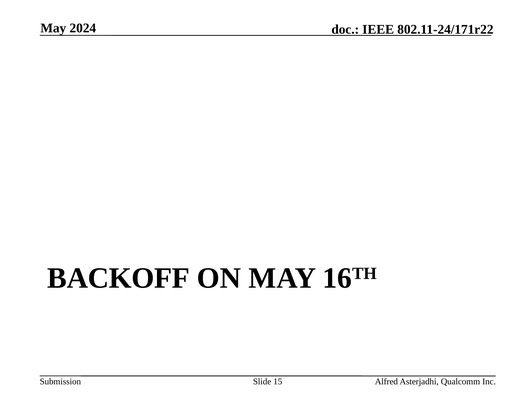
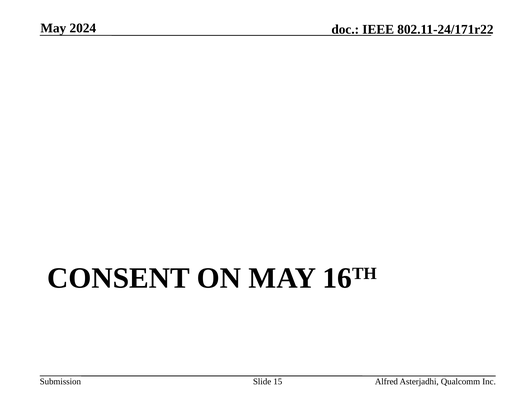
BACKOFF: BACKOFF -> CONSENT (118, 278)
